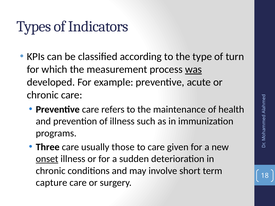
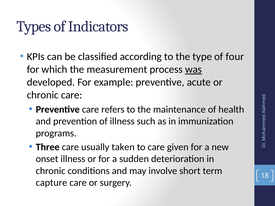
turn: turn -> four (235, 57)
those: those -> taken (123, 147)
onset underline: present -> none (47, 159)
